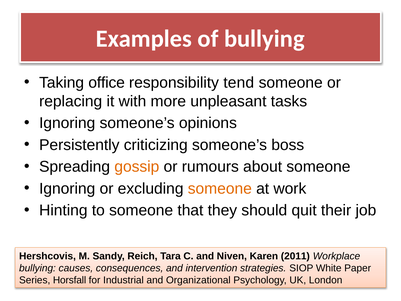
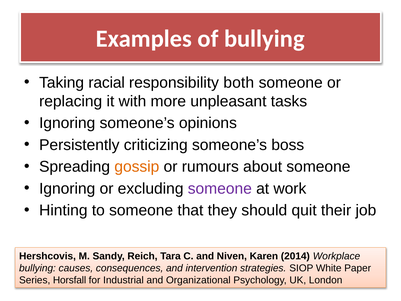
office: office -> racial (107, 83)
tend: tend -> both (239, 83)
someone colour: orange -> purple (220, 188)
2011: 2011 -> 2014 (295, 256)
